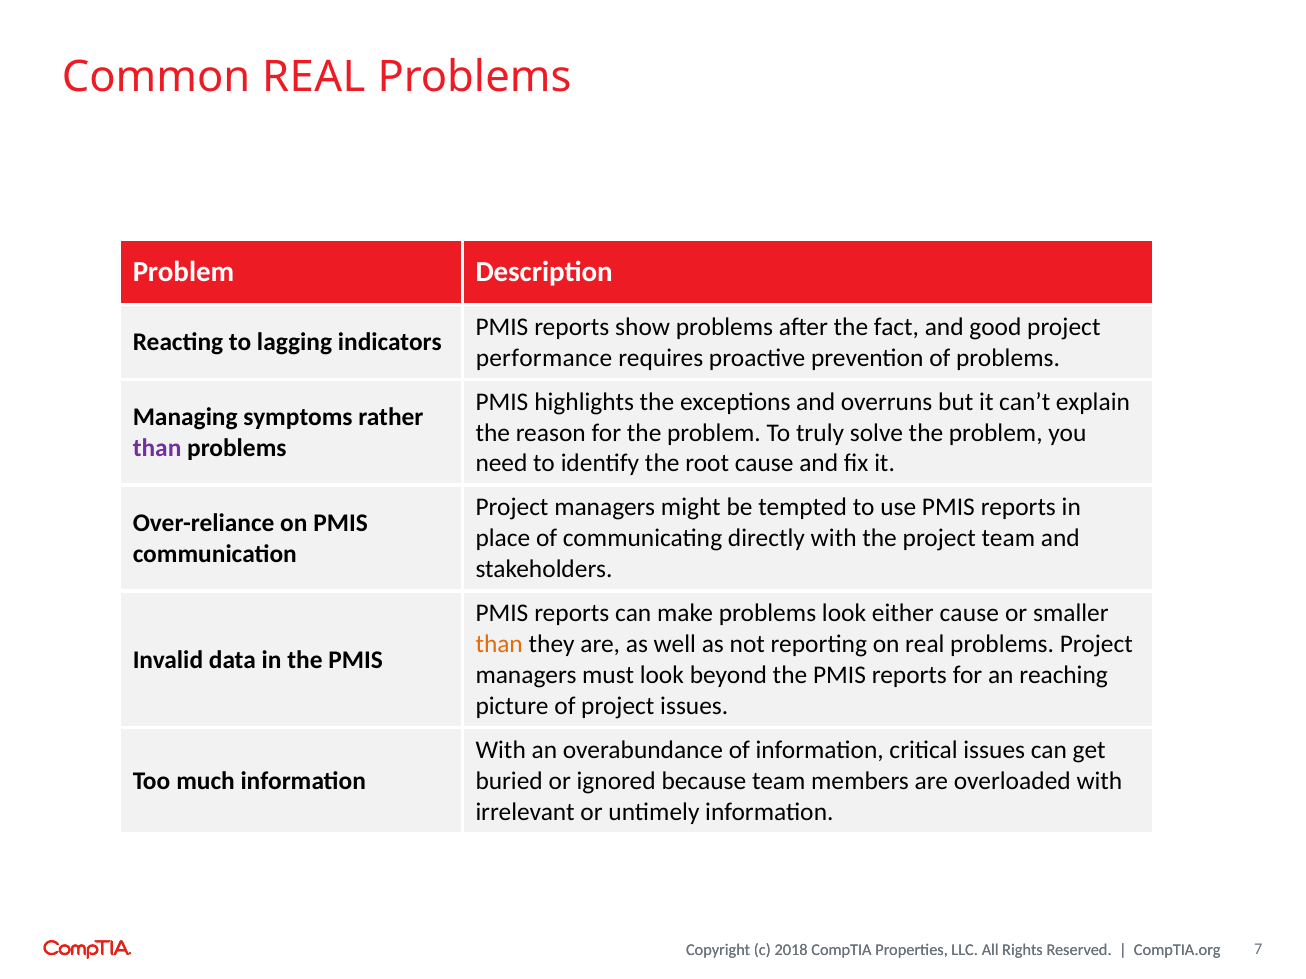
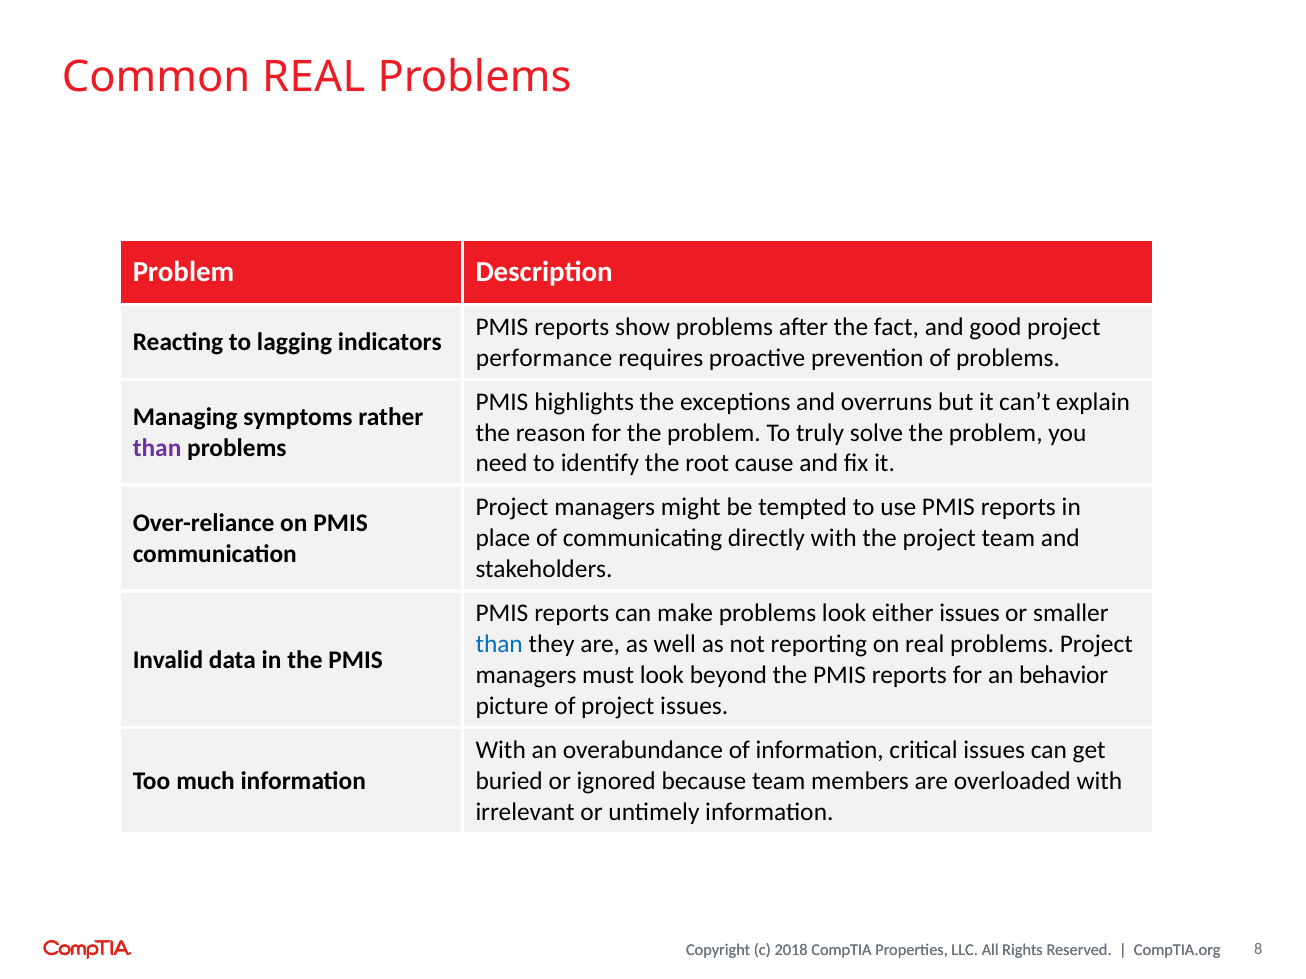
either cause: cause -> issues (970, 614)
than colour: orange -> blue (499, 645)
reaching: reaching -> behavior (1064, 675)
7: 7 -> 8 (1258, 950)
